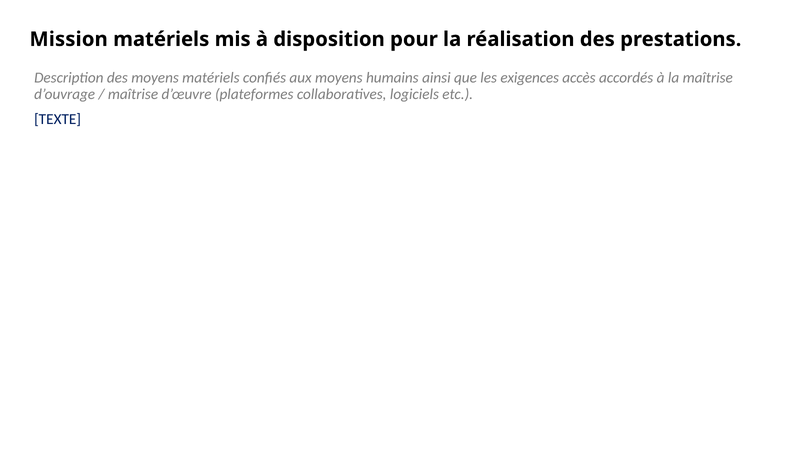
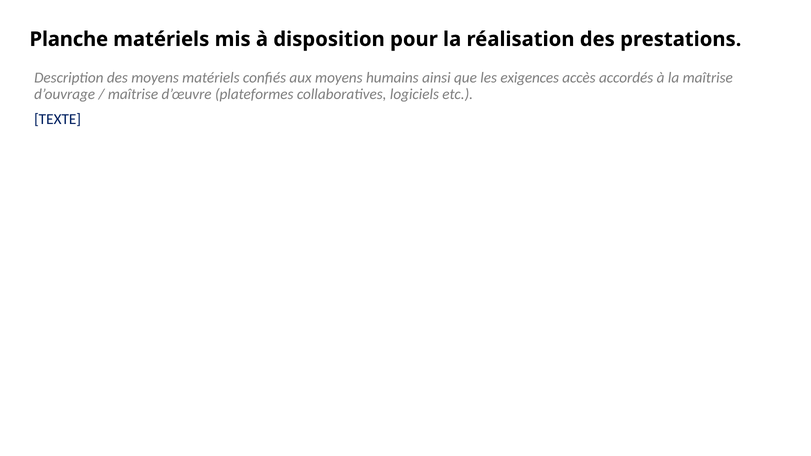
Mission: Mission -> Planche (69, 39)
